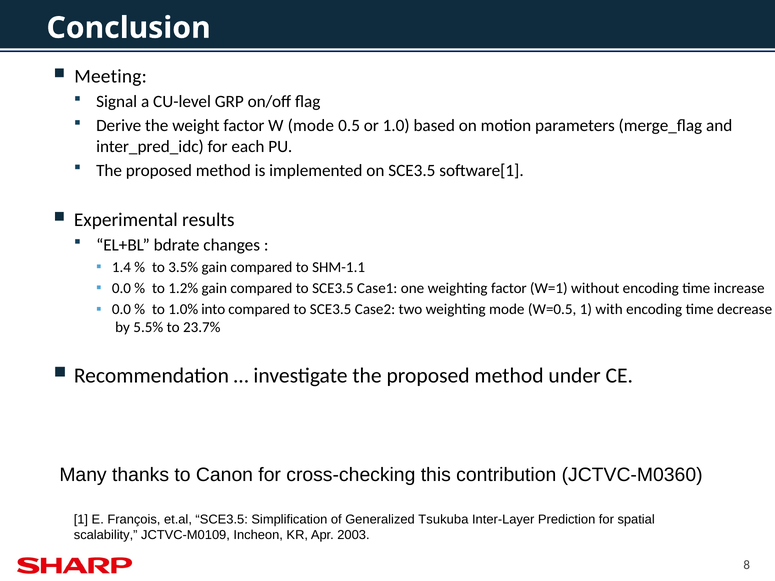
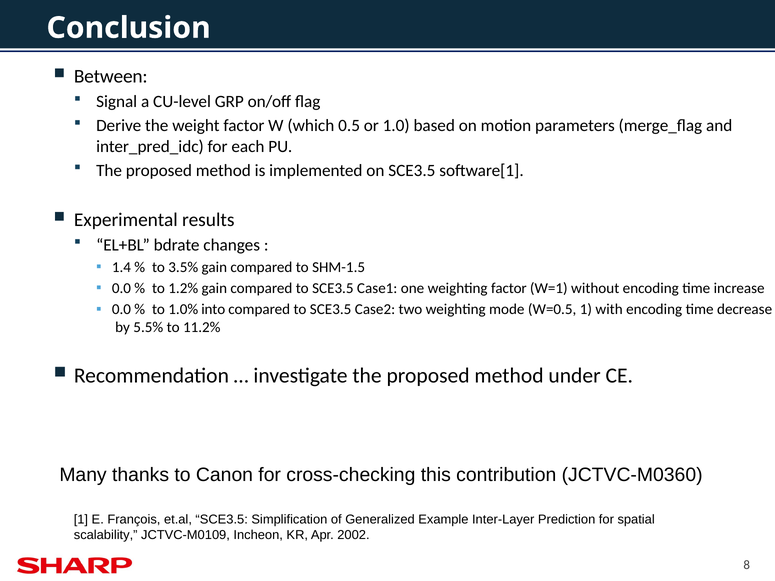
Meeting: Meeting -> Between (111, 76)
W mode: mode -> which (311, 126)
SHM-1.1: SHM-1.1 -> SHM-1.5 (339, 267)
23.7%: 23.7% -> 11.2% (202, 328)
Tsukuba: Tsukuba -> Example (443, 520)
2003: 2003 -> 2002 (353, 535)
